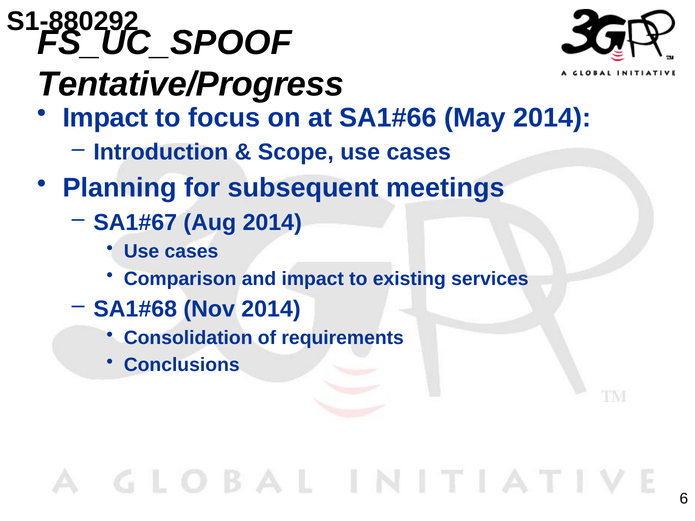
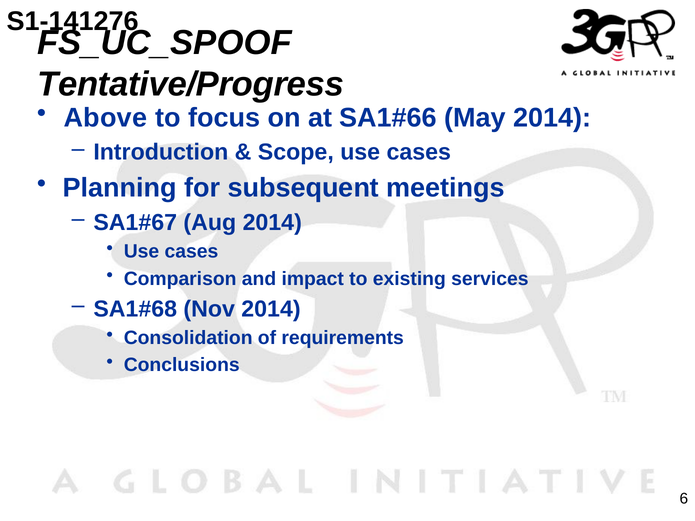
S1-880292: S1-880292 -> S1-141276 (73, 22)
Impact: Impact -> Above (105, 118)
